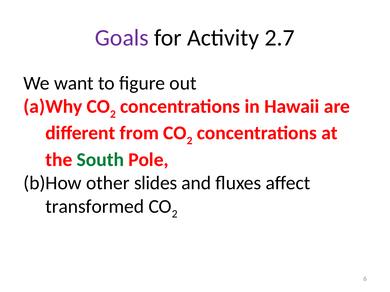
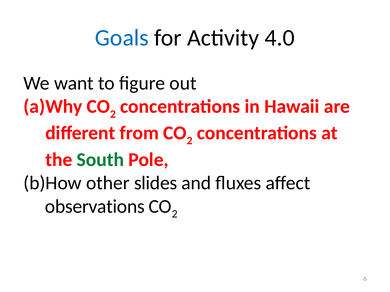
Goals colour: purple -> blue (122, 38)
2.7: 2.7 -> 4.0 (280, 38)
transformed: transformed -> observations (95, 207)
